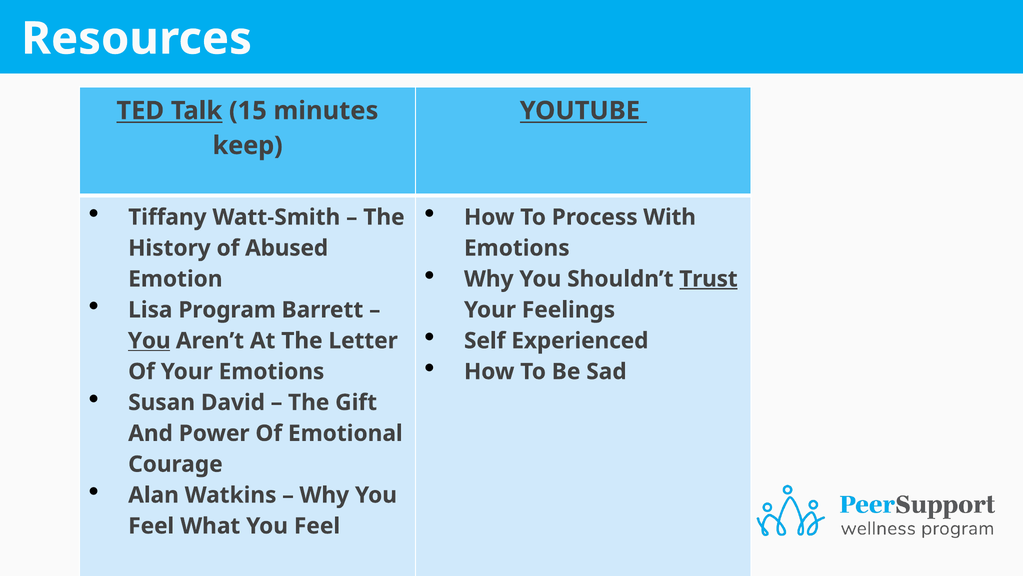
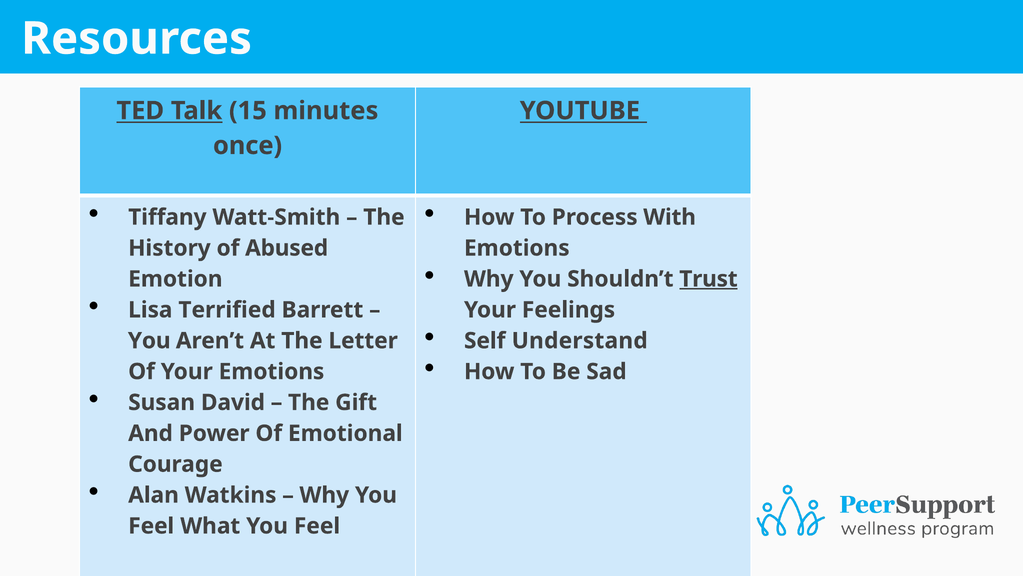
keep: keep -> once (248, 145)
Program: Program -> Terrified (227, 310)
Experienced: Experienced -> Understand (580, 340)
You underline: present -> none (149, 340)
